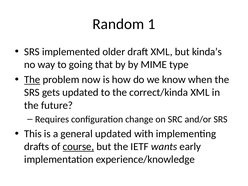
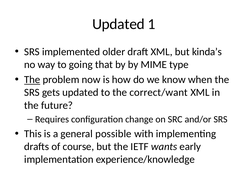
Random: Random -> Updated (118, 24)
correct/kinda: correct/kinda -> correct/want (159, 92)
general updated: updated -> possible (113, 134)
course underline: present -> none (78, 147)
